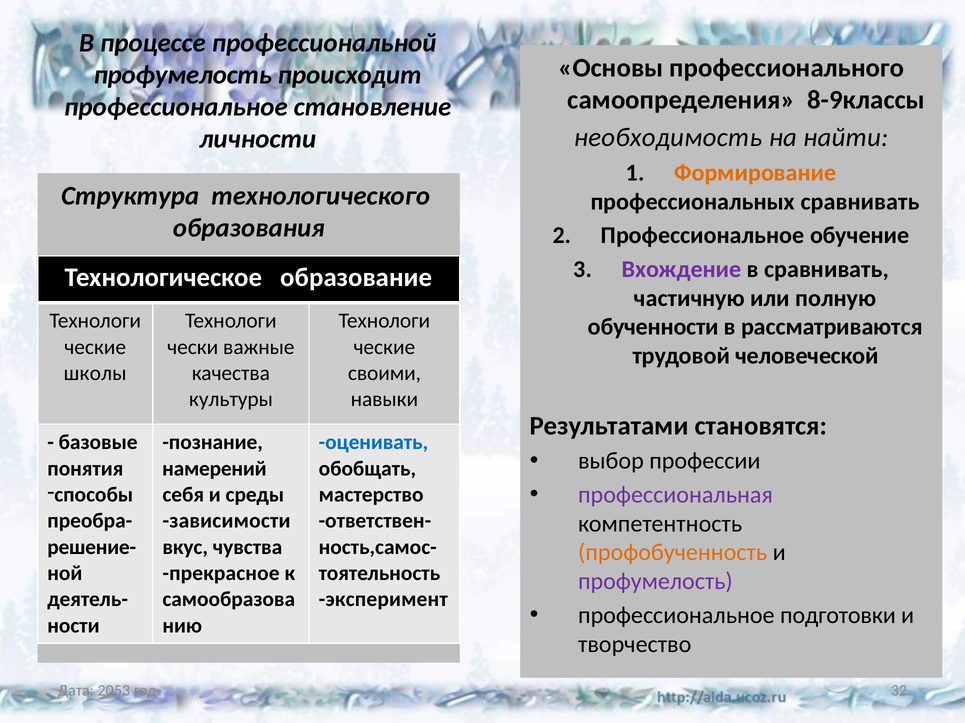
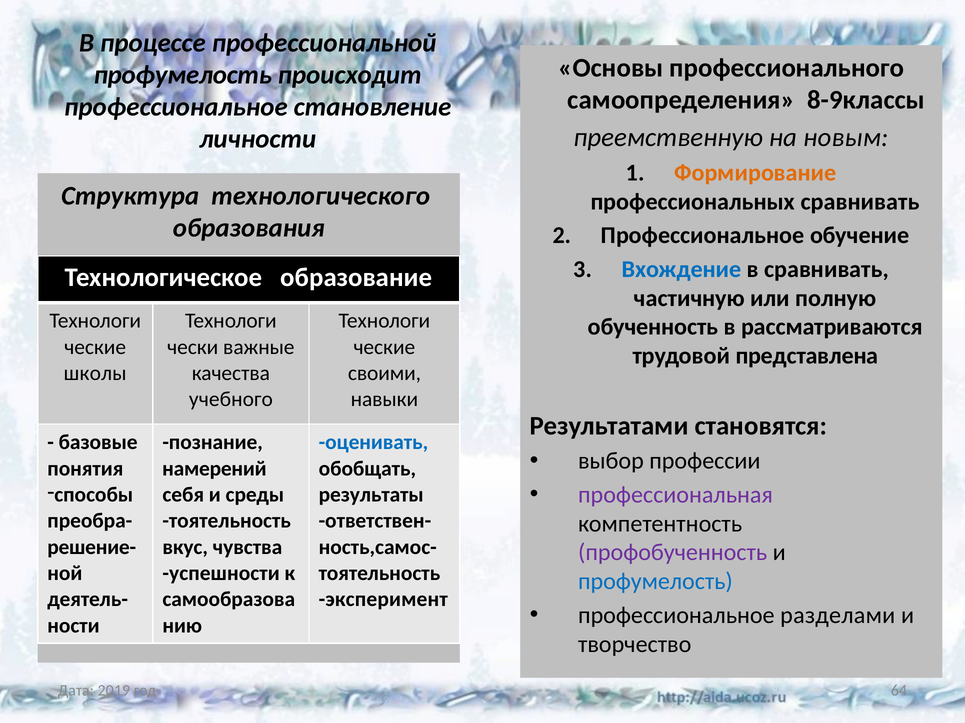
необходимость: необходимость -> преемственную (668, 138)
найти: найти -> новым (846, 138)
Вхождение colour: purple -> blue (681, 269)
обученности: обученности -> обученность (653, 327)
человеческой: человеческой -> представлена (807, 356)
культуры: культуры -> учебного (231, 400)
мастерство: мастерство -> результаты (371, 495)
зависимости: зависимости -> тоятельность (227, 521)
профобученность colour: orange -> purple (673, 553)
прекрасное: прекрасное -> успешности (221, 574)
профумелость colour: purple -> blue (655, 582)
подготовки: подготовки -> разделами (838, 616)
2053: 2053 -> 2019 (114, 691)
32: 32 -> 64 (899, 691)
